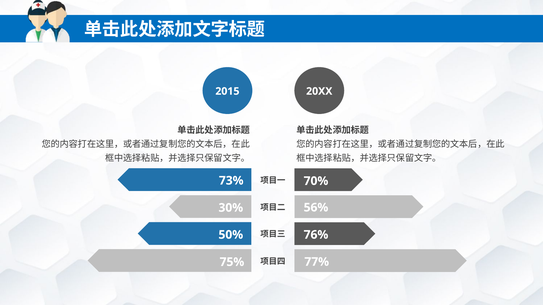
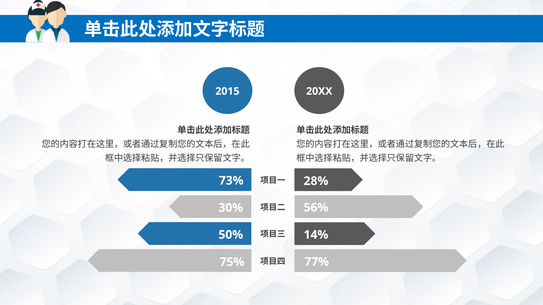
70%: 70% -> 28% (316, 181)
76%: 76% -> 14% (316, 235)
